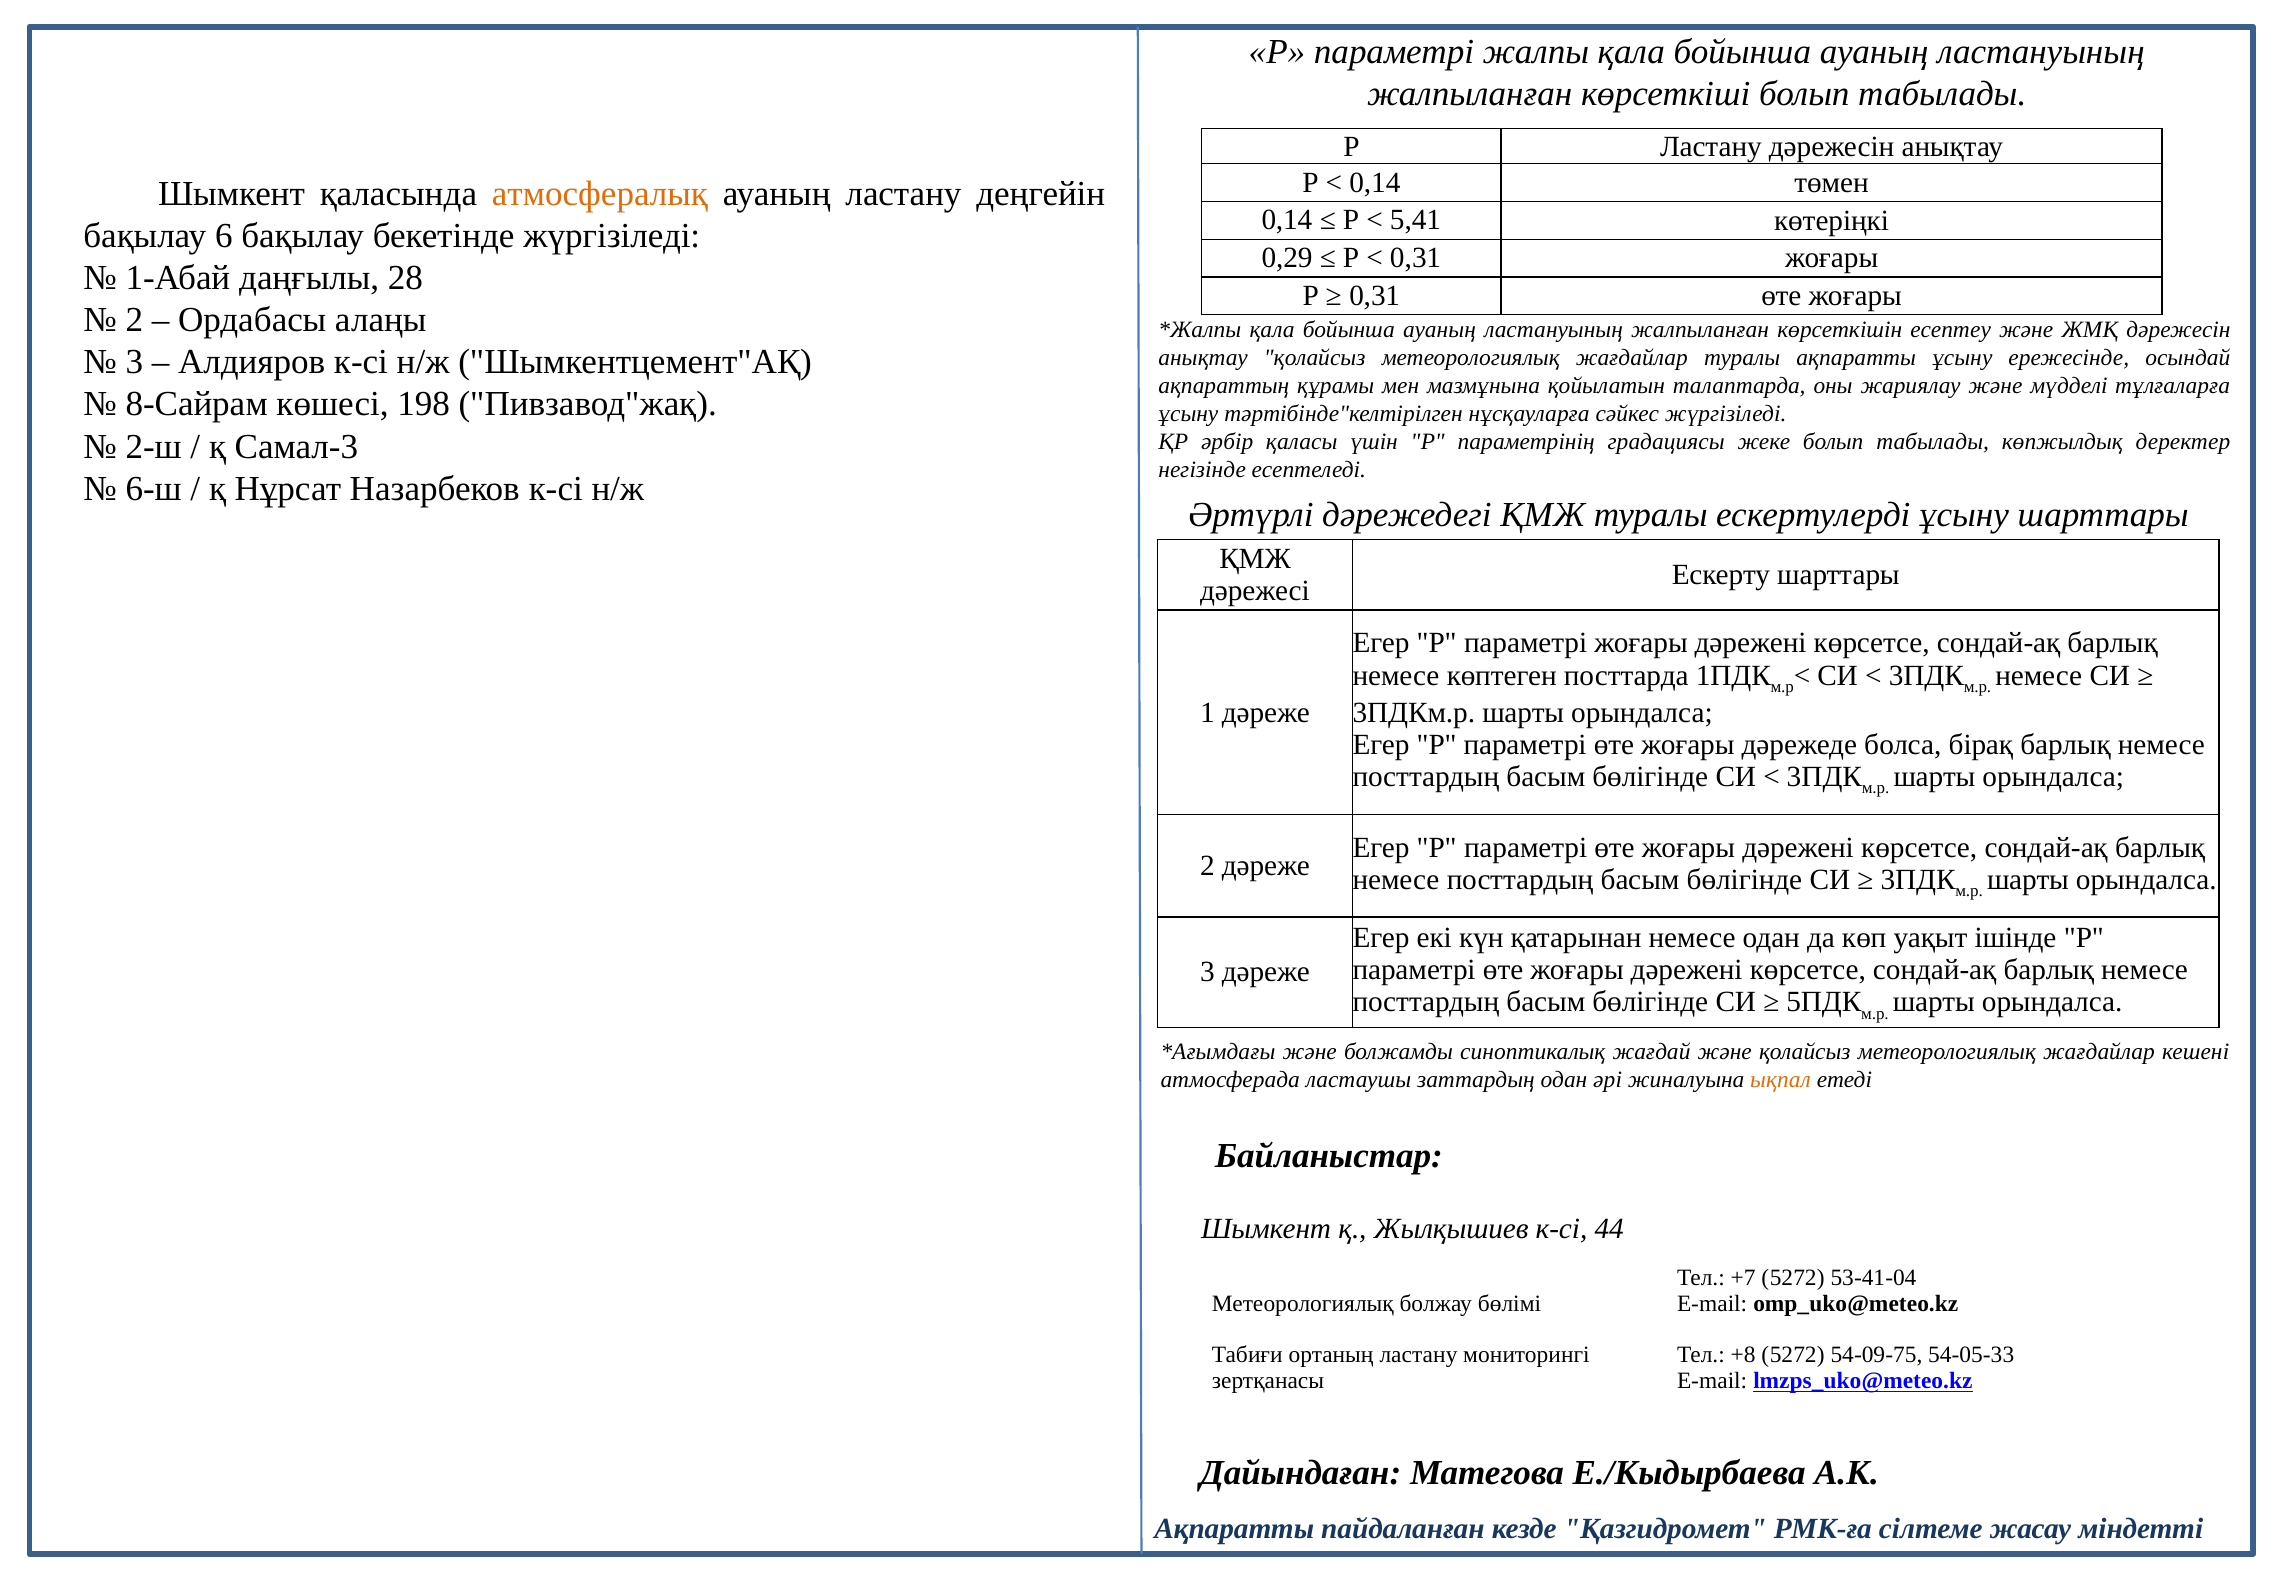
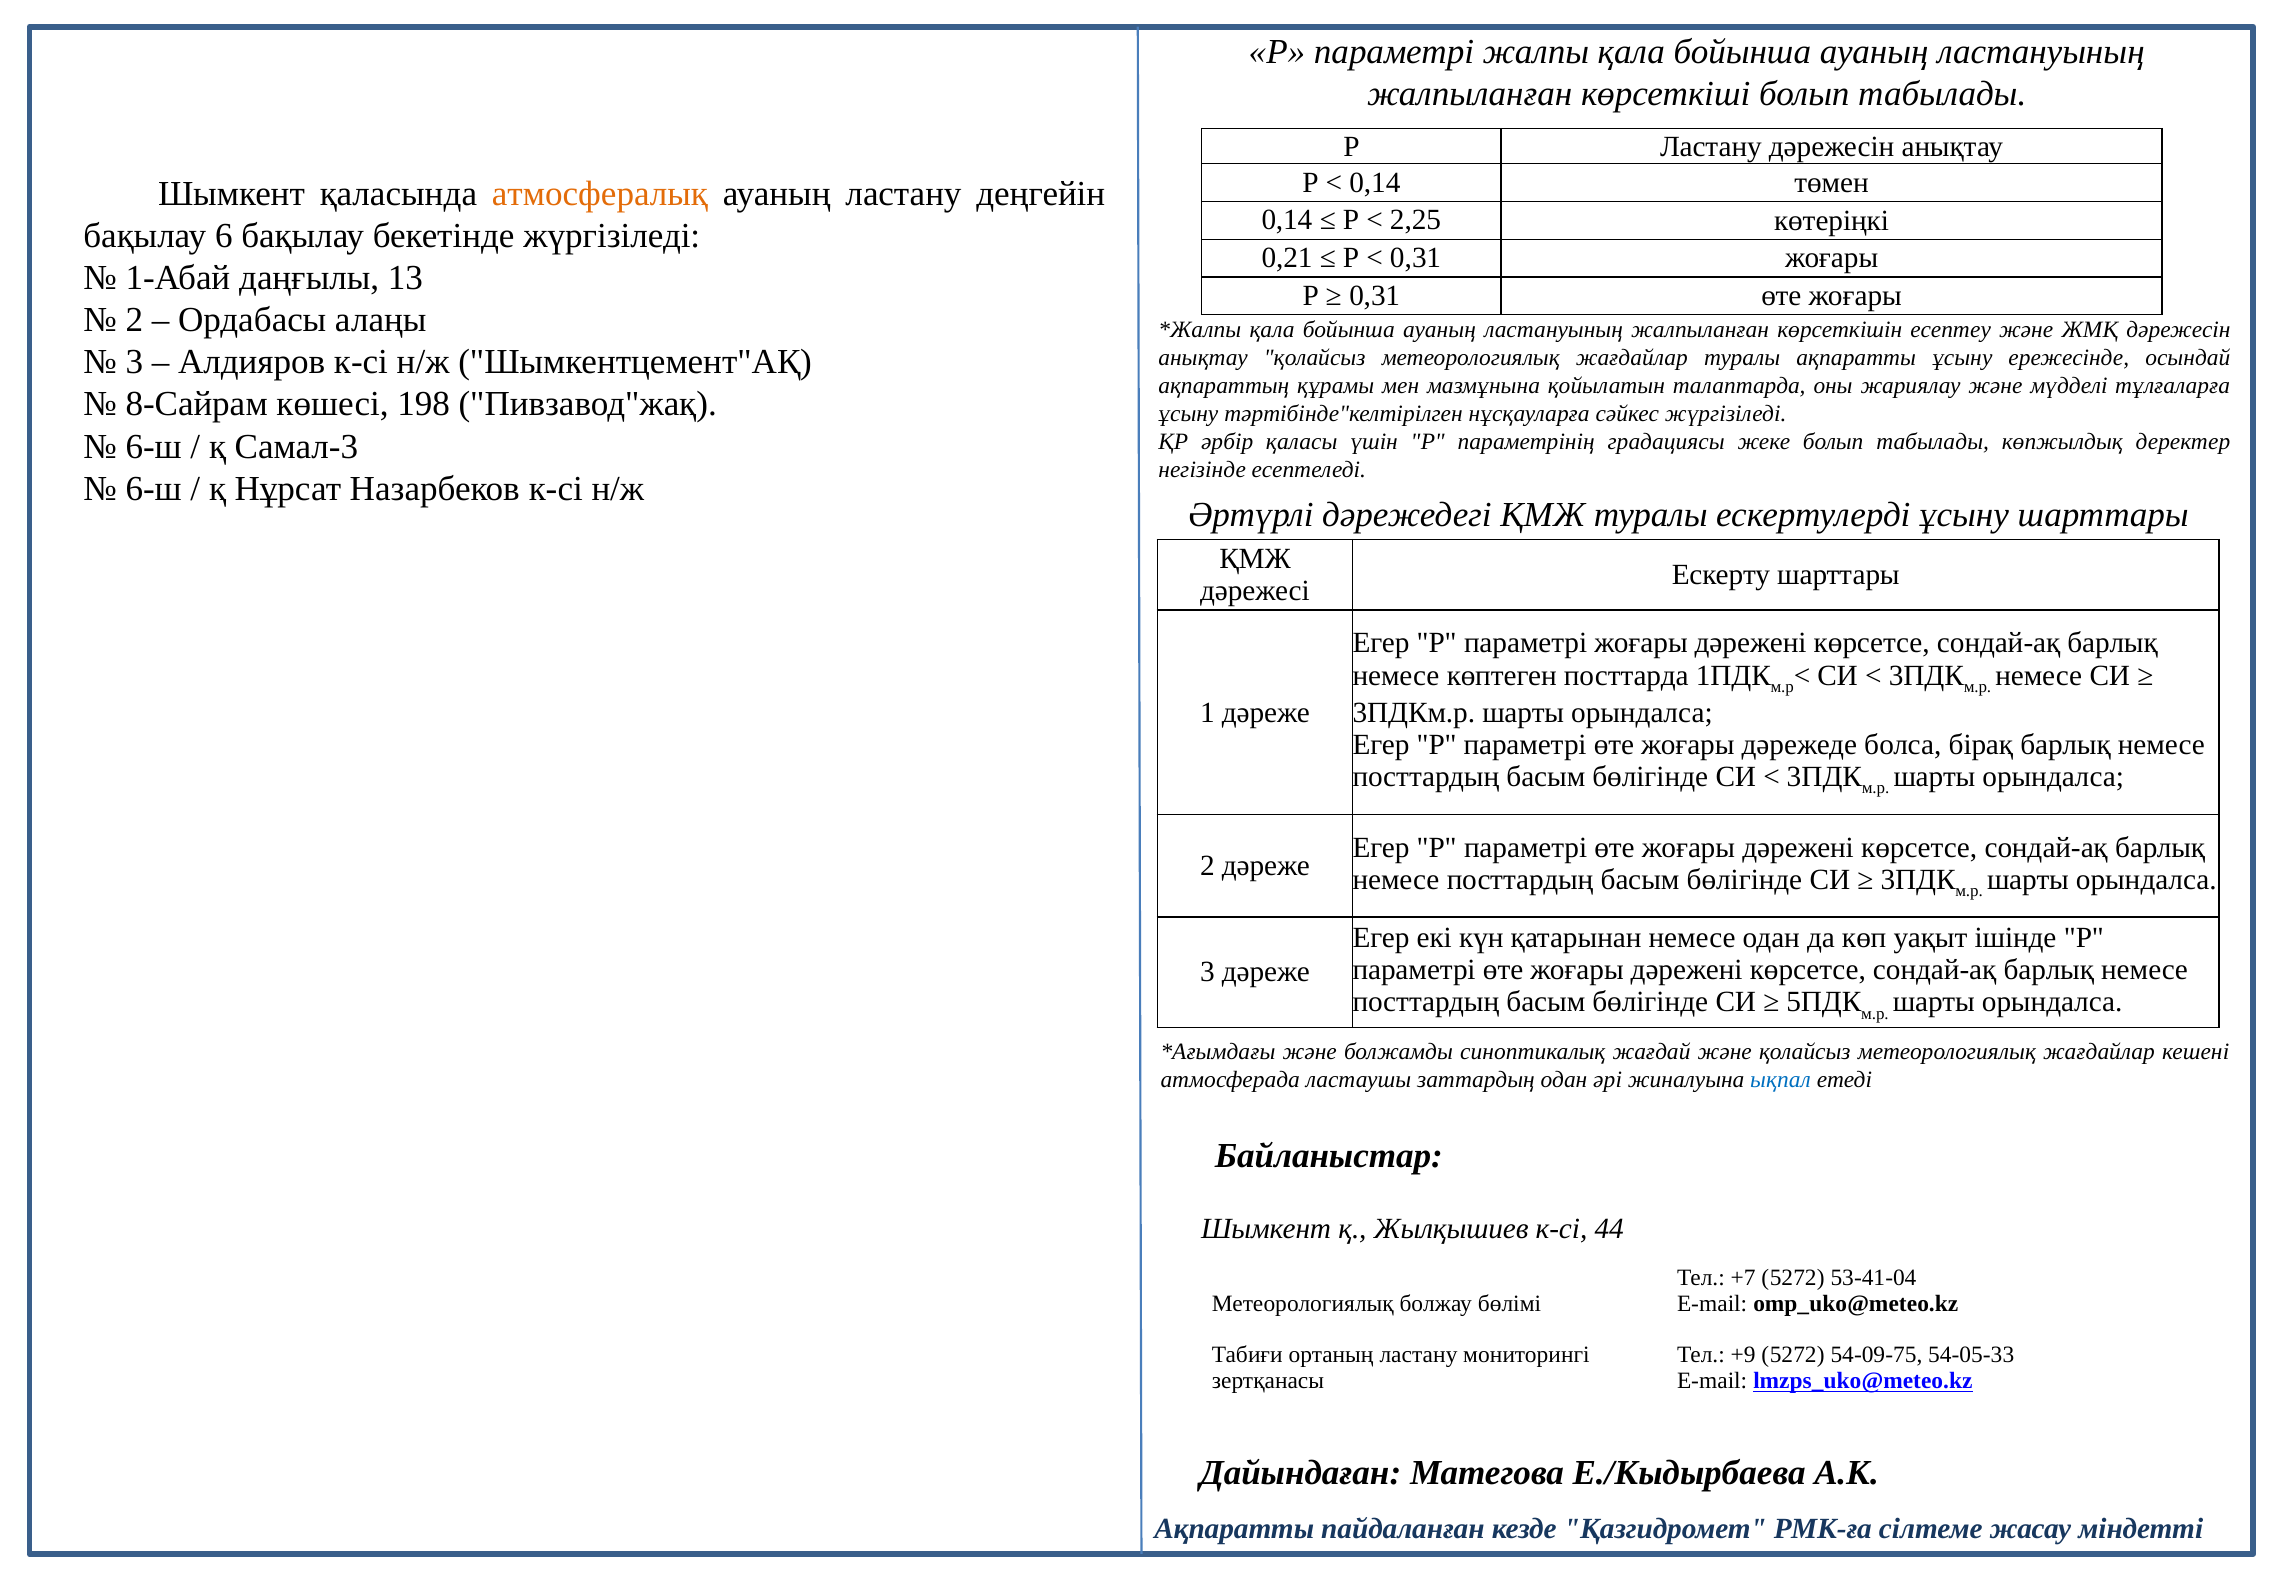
5,41: 5,41 -> 2,25 (1416, 220)
0,29: 0,29 -> 0,21 (1287, 258)
28: 28 -> 13 (405, 278)
2-ш: 2-ш -> 6-ш (154, 446)
ықпал colour: orange -> blue (1781, 1080)
+8: +8 -> +9 (1743, 1355)
